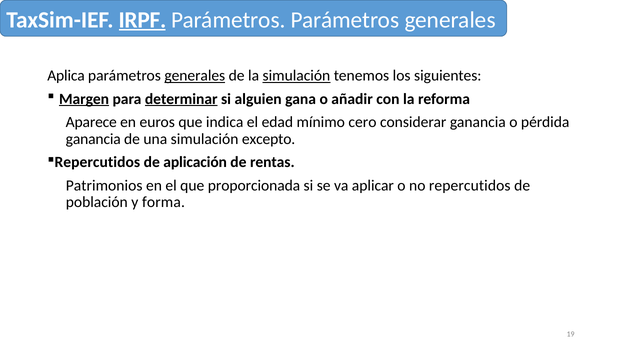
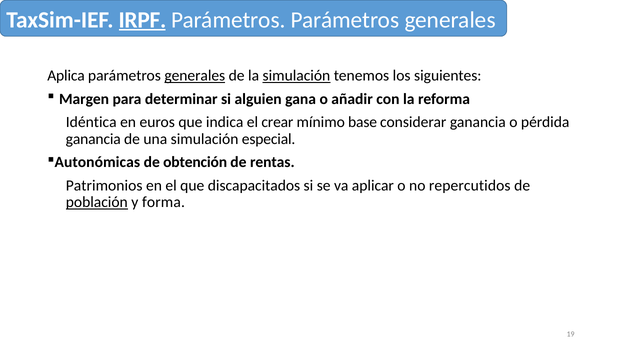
Margen underline: present -> none (84, 99)
determinar underline: present -> none (181, 99)
Aparece: Aparece -> Idéntica (91, 122)
edad: edad -> crear (277, 122)
cero: cero -> base (363, 122)
excepto: excepto -> especial (269, 139)
Repercutidos: Repercutidos -> Autonómicas (97, 162)
aplicación: aplicación -> obtención (195, 162)
proporcionada: proporcionada -> discapacitados (254, 185)
población underline: none -> present (97, 202)
